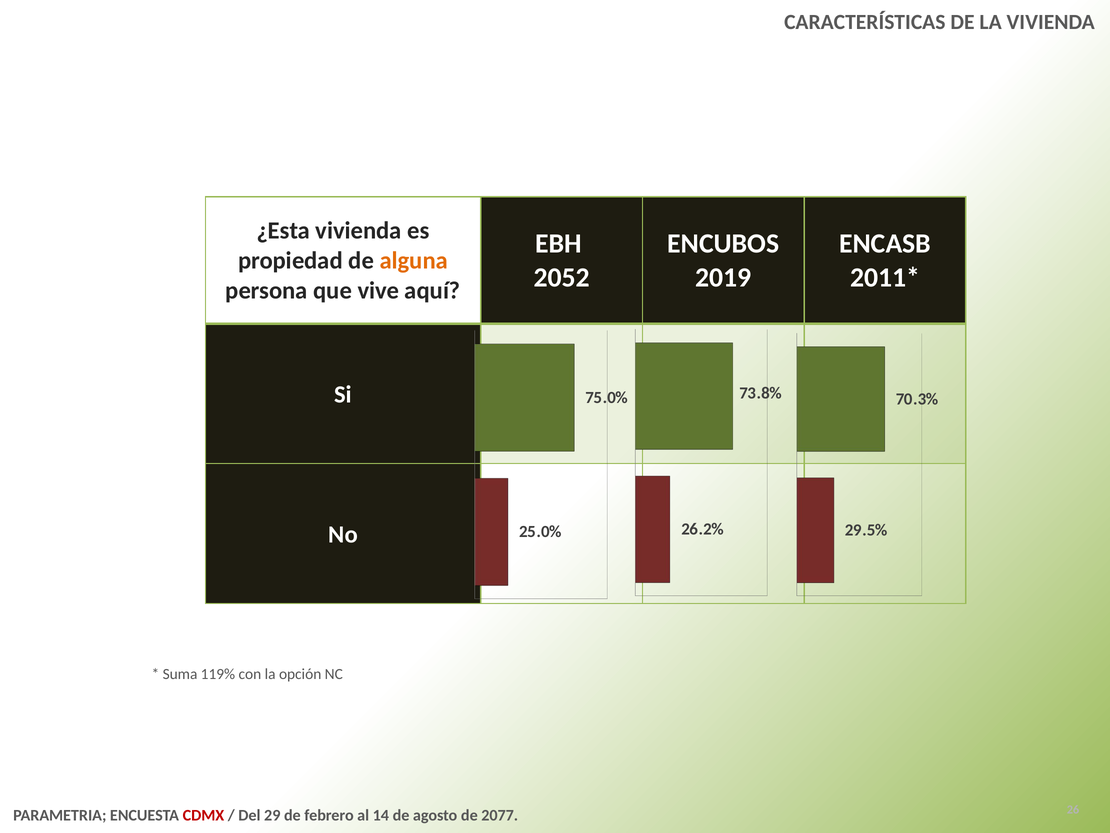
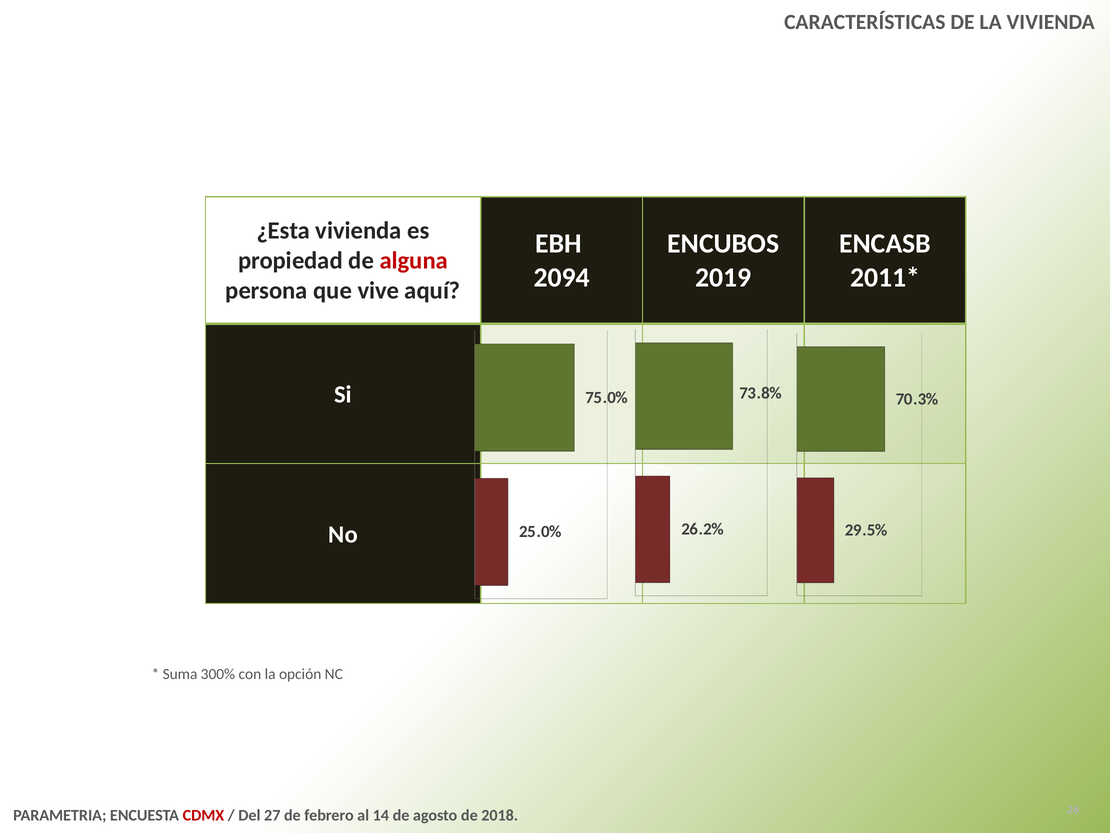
alguna colour: orange -> red (414, 260)
2052: 2052 -> 2094 (562, 277)
119%: 119% -> 300% (218, 674)
29: 29 -> 27 (272, 815)
2077: 2077 -> 2018 (500, 815)
